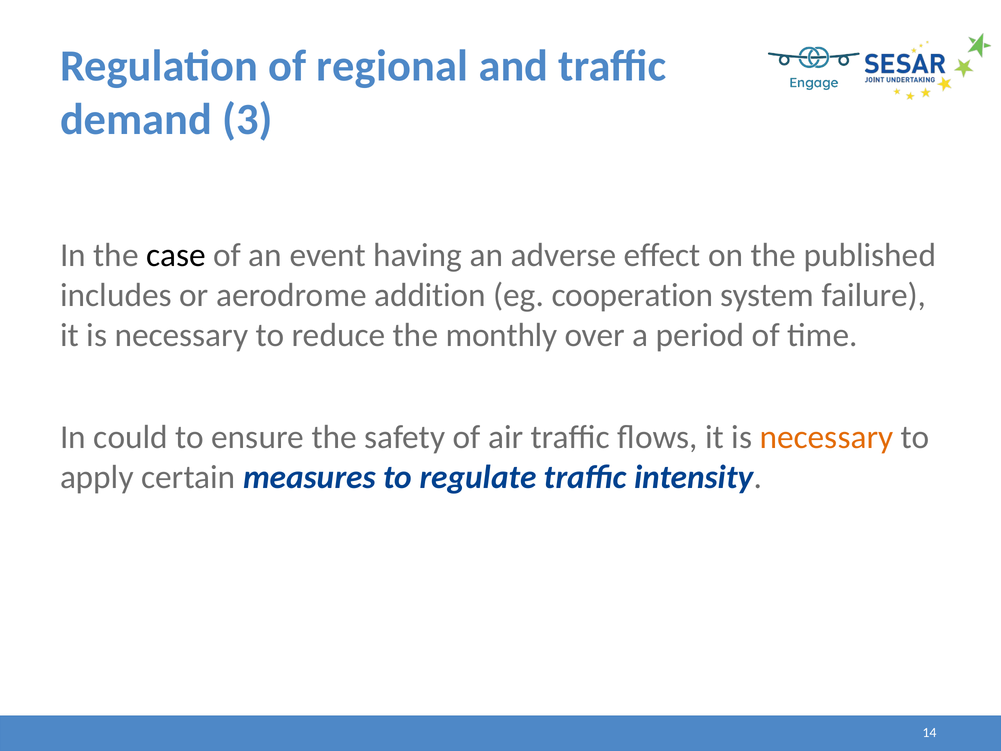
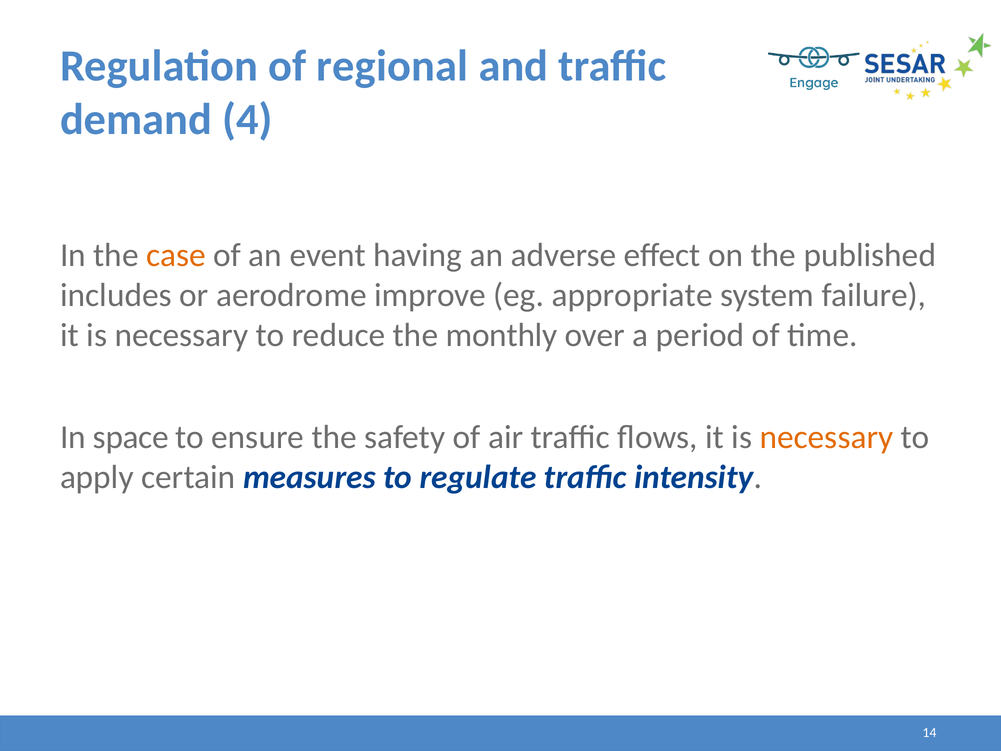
3: 3 -> 4 (247, 120)
case colour: black -> orange (176, 255)
addition: addition -> improve (430, 295)
cooperation: cooperation -> appropriate (632, 295)
could: could -> space (131, 437)
